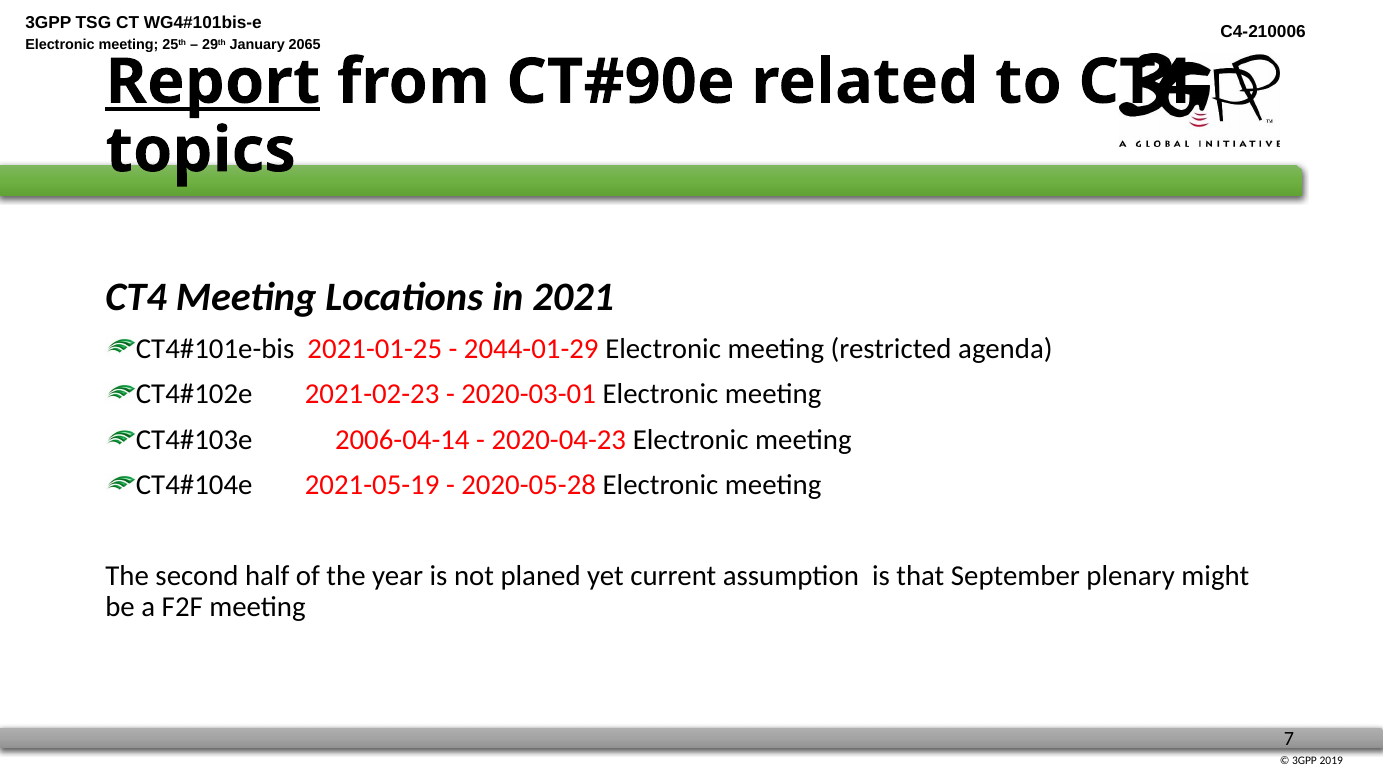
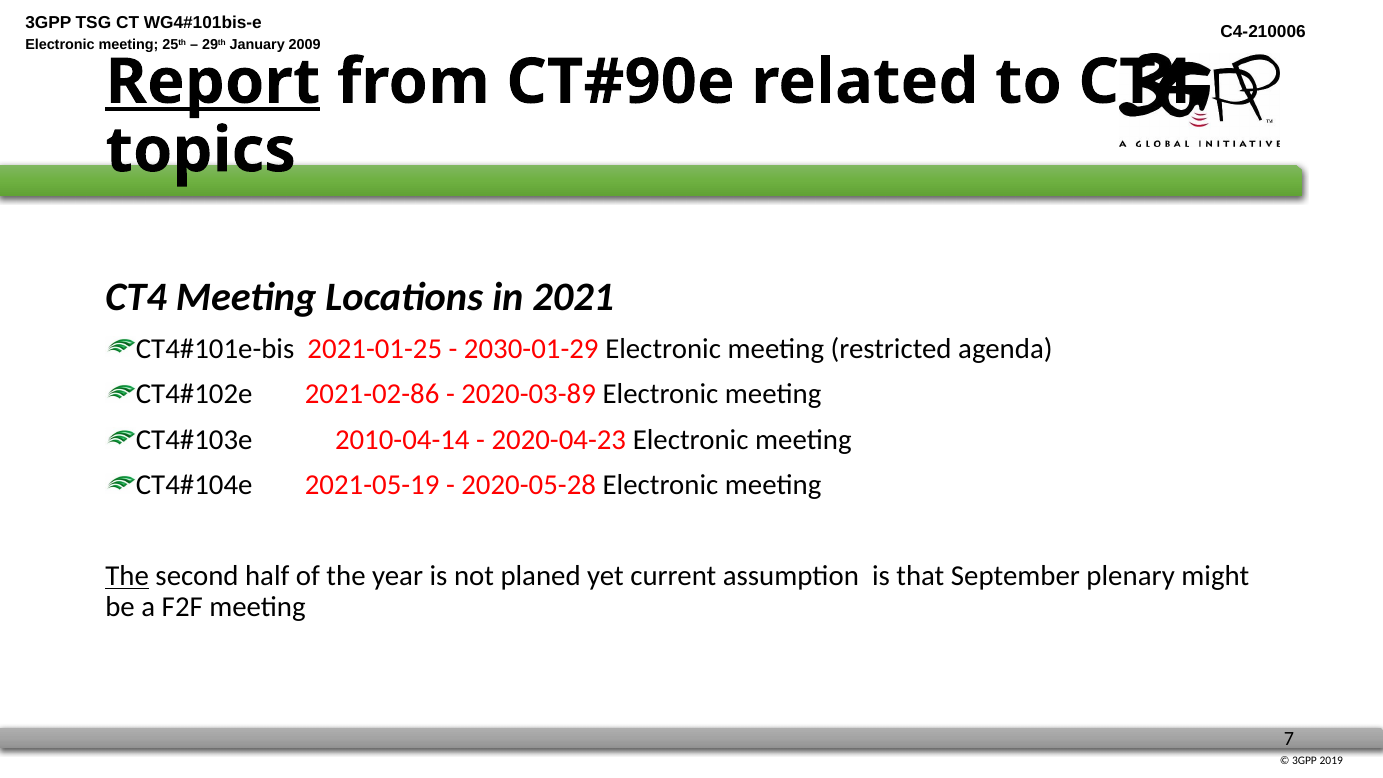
2065: 2065 -> 2009 (305, 45)
2044-01-29: 2044-01-29 -> 2030-01-29 (531, 348)
2021-02-23: 2021-02-23 -> 2021-02-86 (372, 394)
2020-03-01: 2020-03-01 -> 2020-03-89 (529, 394)
2006-04-14: 2006-04-14 -> 2010-04-14 (402, 440)
The underline: none -> present (127, 576)
